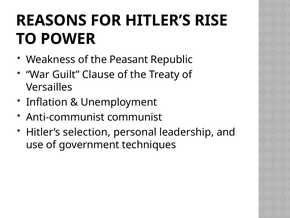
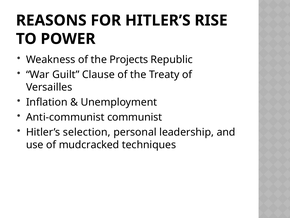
Peasant: Peasant -> Projects (129, 59)
government: government -> mudcracked (89, 145)
